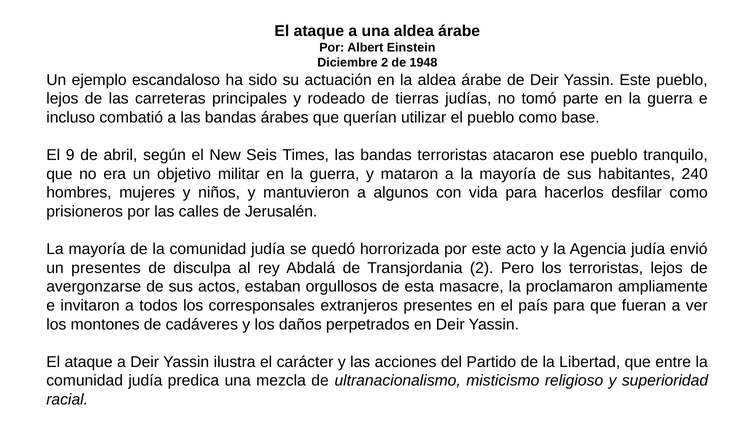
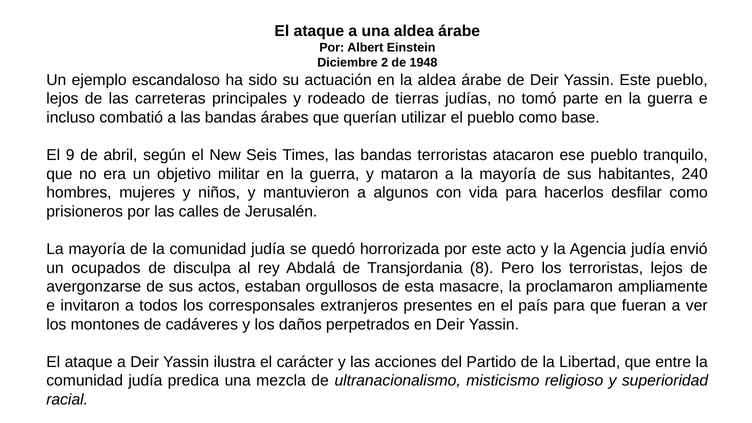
un presentes: presentes -> ocupados (106, 268)
Transjordania 2: 2 -> 8 (482, 268)
